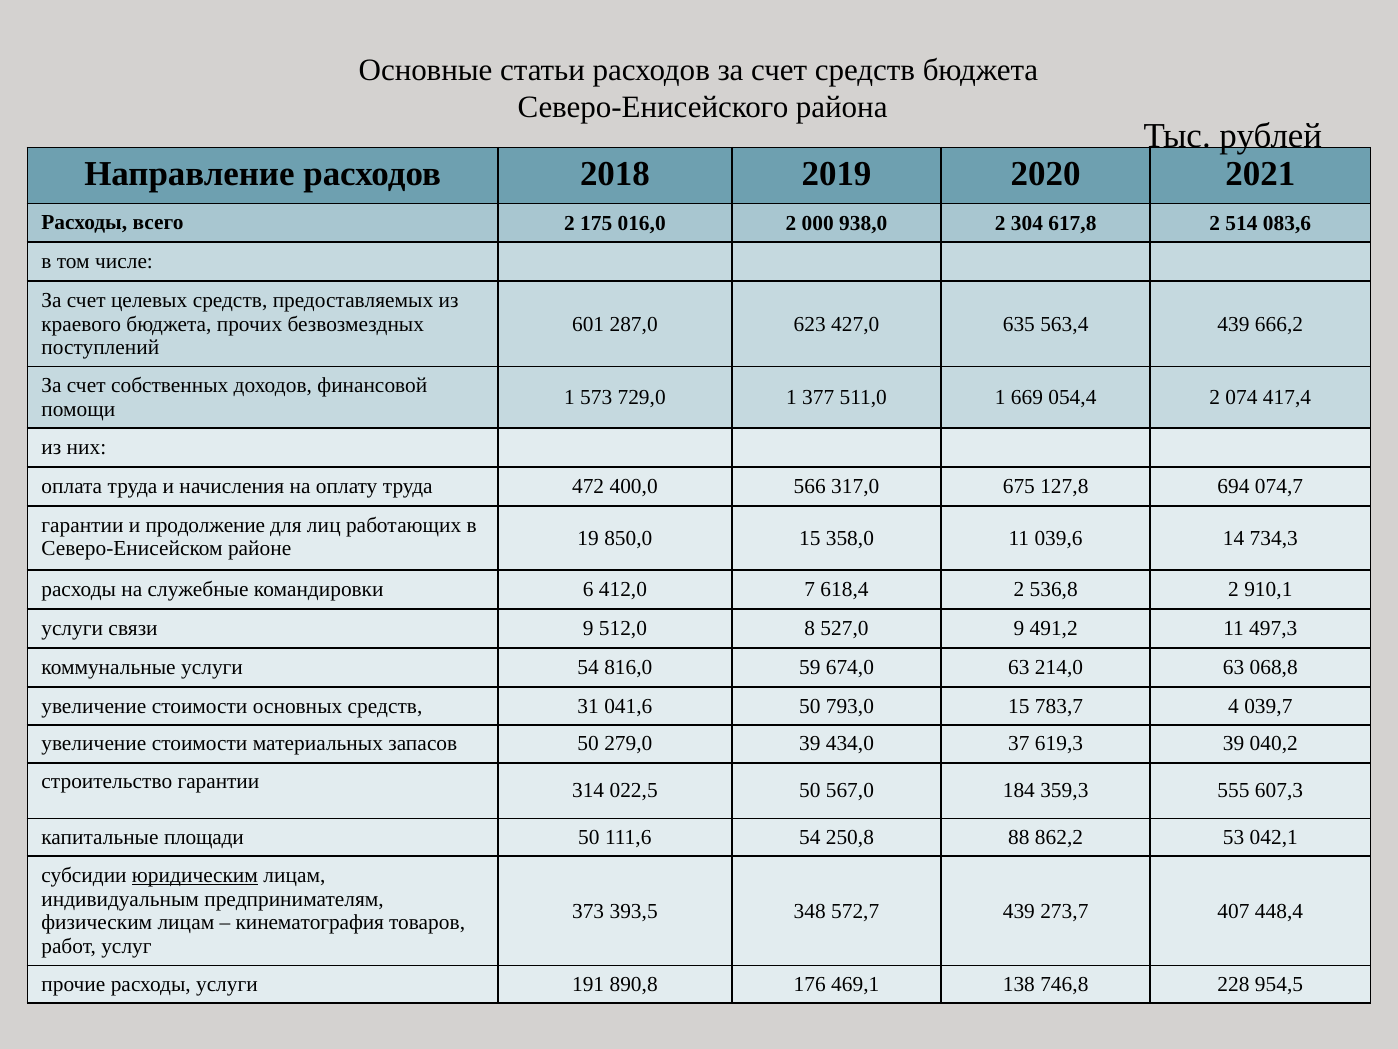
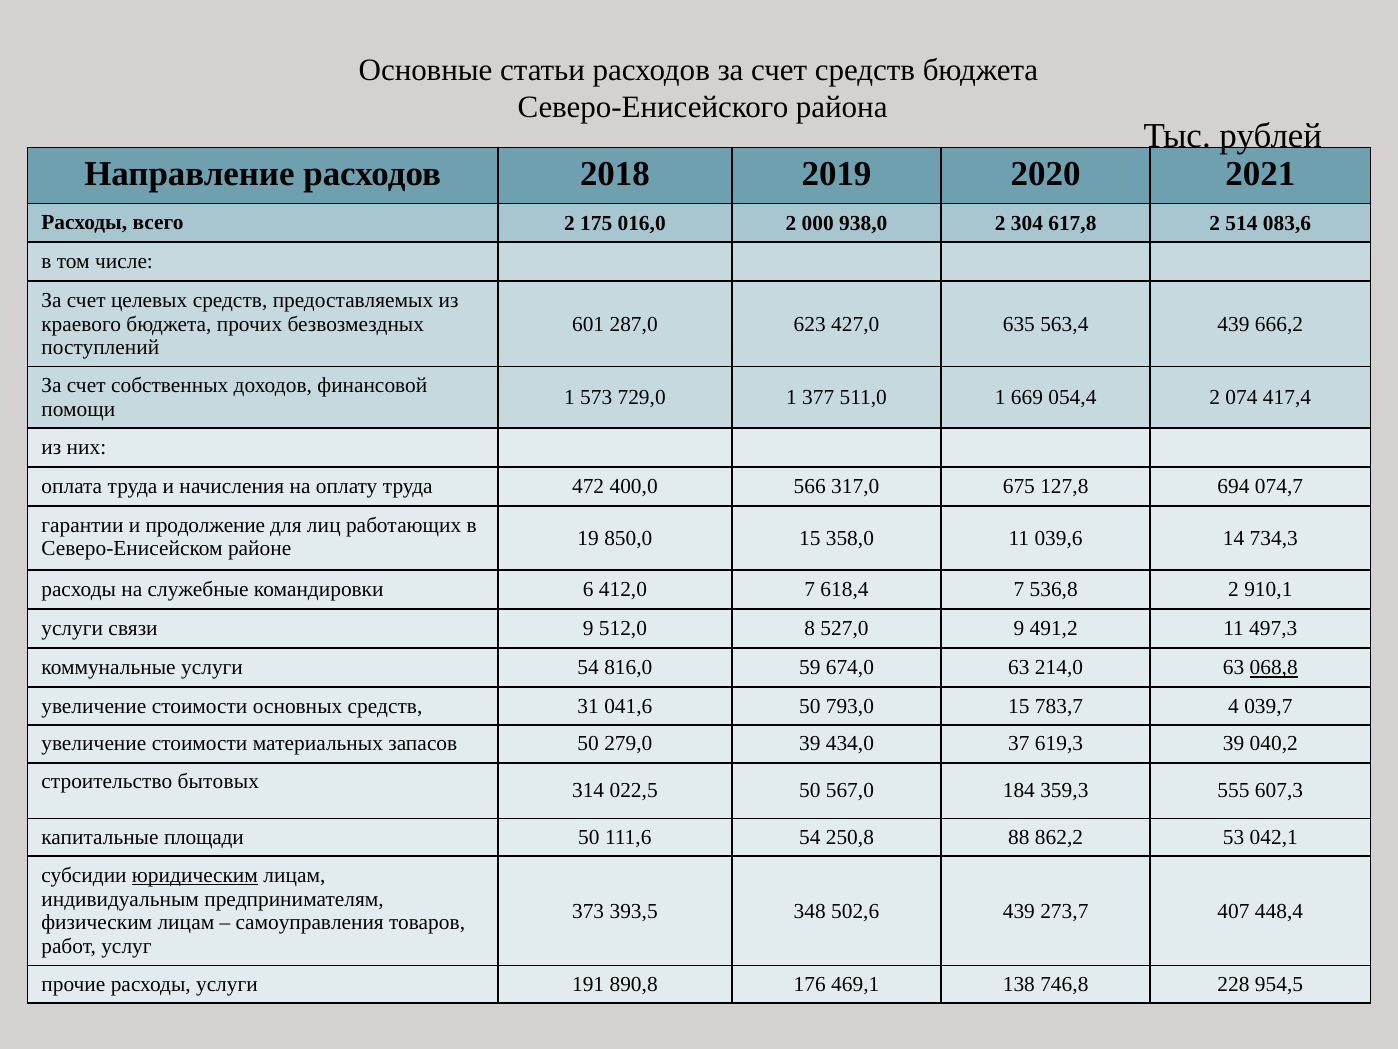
618,4 2: 2 -> 7 (1019, 590)
068,8 underline: none -> present (1274, 667)
строительство гарантии: гарантии -> бытовых (218, 781)
572,7: 572,7 -> 502,6 (855, 911)
кинематография: кинематография -> самоуправления (310, 922)
